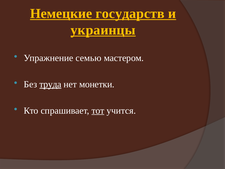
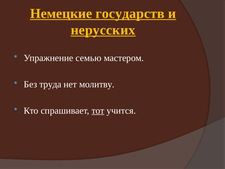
украинцы: украинцы -> нерусских (103, 30)
труда underline: present -> none (50, 84)
монетки: монетки -> молитву (97, 84)
